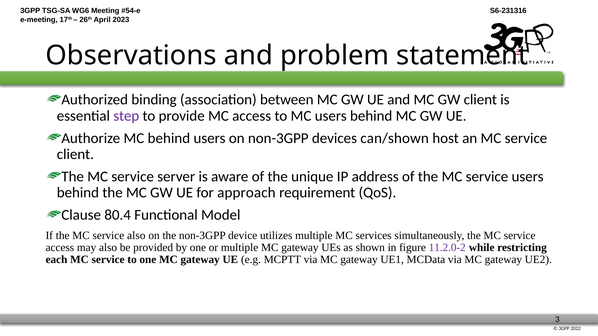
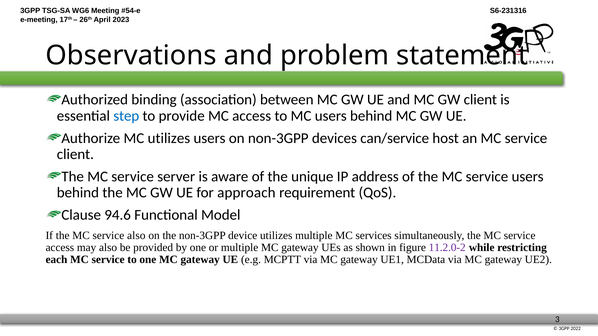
step colour: purple -> blue (126, 116)
MC behind: behind -> utilizes (169, 138)
can/shown: can/shown -> can/service (395, 138)
80.4: 80.4 -> 94.6 (118, 215)
